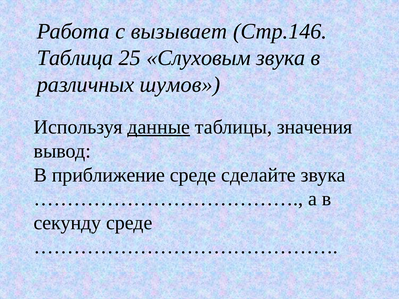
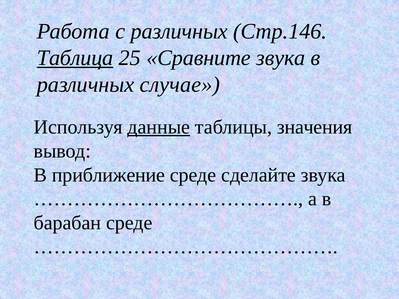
с вызывает: вызывает -> различных (179, 31)
Таблица underline: none -> present (75, 58)
Слуховым: Слуховым -> Сравните (199, 58)
шумов: шумов -> случае (180, 85)
секунду: секунду -> барабан (67, 223)
